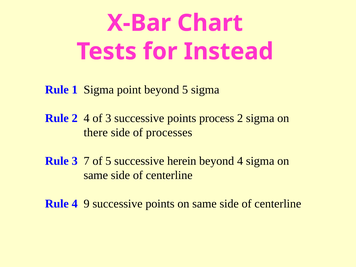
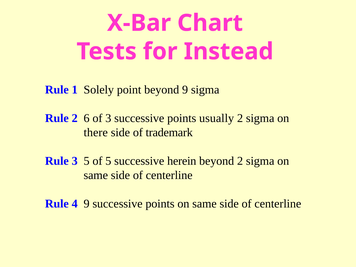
1 Sigma: Sigma -> Solely (99, 90)
beyond 5: 5 -> 9 (185, 90)
2 4: 4 -> 6 (87, 118)
process: process -> usually (217, 118)
processes: processes -> trademark (169, 133)
3 7: 7 -> 5 (87, 161)
beyond 4: 4 -> 2 (240, 161)
